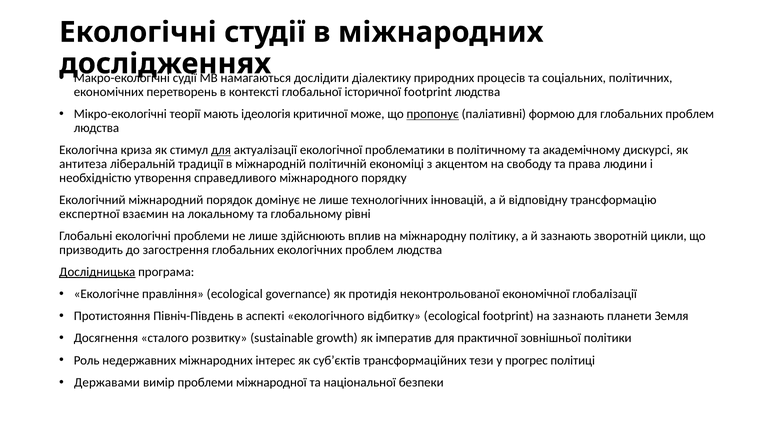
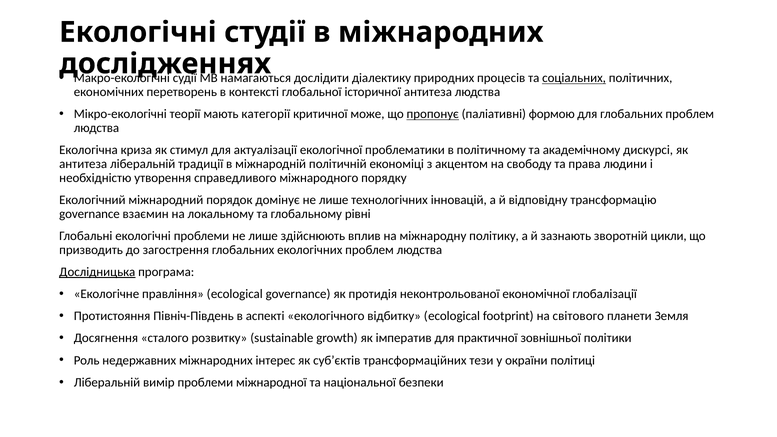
соціальних underline: none -> present (574, 78)
історичної footprint: footprint -> антитеза (428, 92)
ідеологія: ідеологія -> категорії (266, 114)
для underline: present -> none (221, 150)
експертної: експертної -> governance (89, 214)
на зазнають: зазнають -> світового (578, 316)
прогрес: прогрес -> окраїни (526, 360)
Державами: Державами -> Ліберальній (107, 382)
